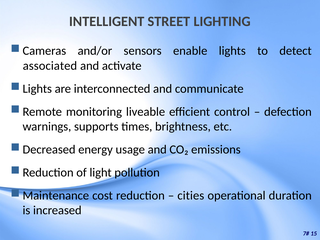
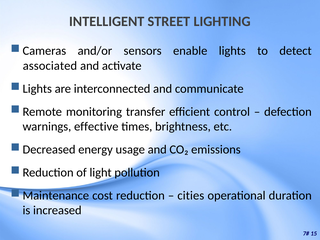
liveable: liveable -> transfer (146, 112)
supports: supports -> effective (96, 127)
